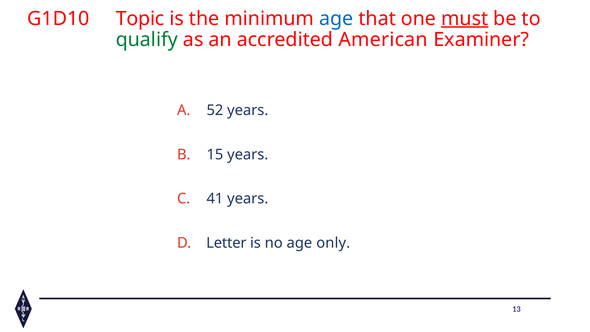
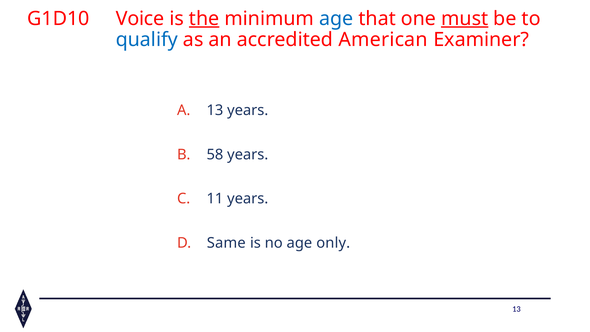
Topic: Topic -> Voice (140, 19)
the underline: none -> present (204, 19)
qualify colour: green -> blue (147, 40)
52: 52 -> 13 (215, 110)
15: 15 -> 58 (215, 154)
41: 41 -> 11 (215, 199)
Letter: Letter -> Same (226, 243)
